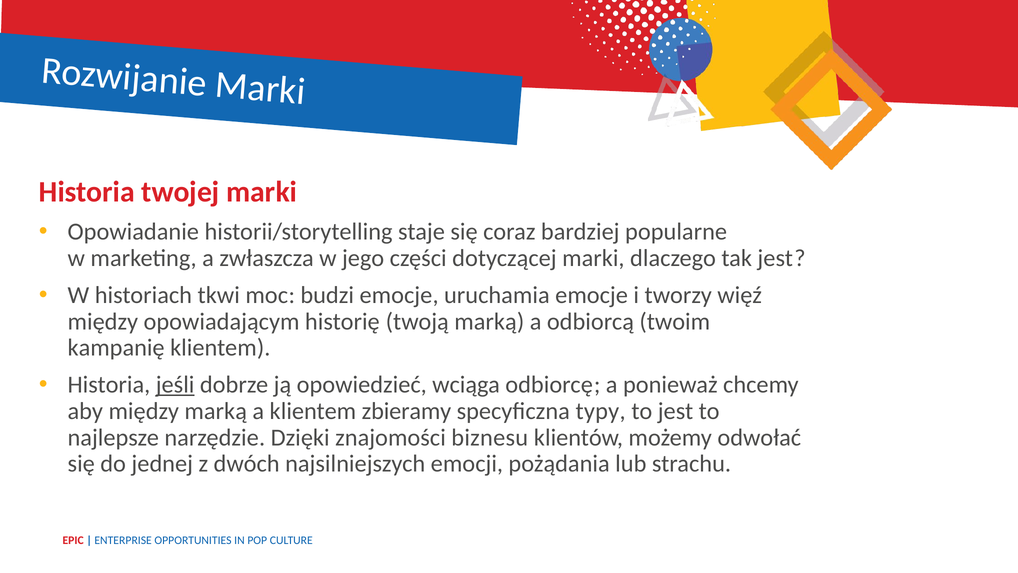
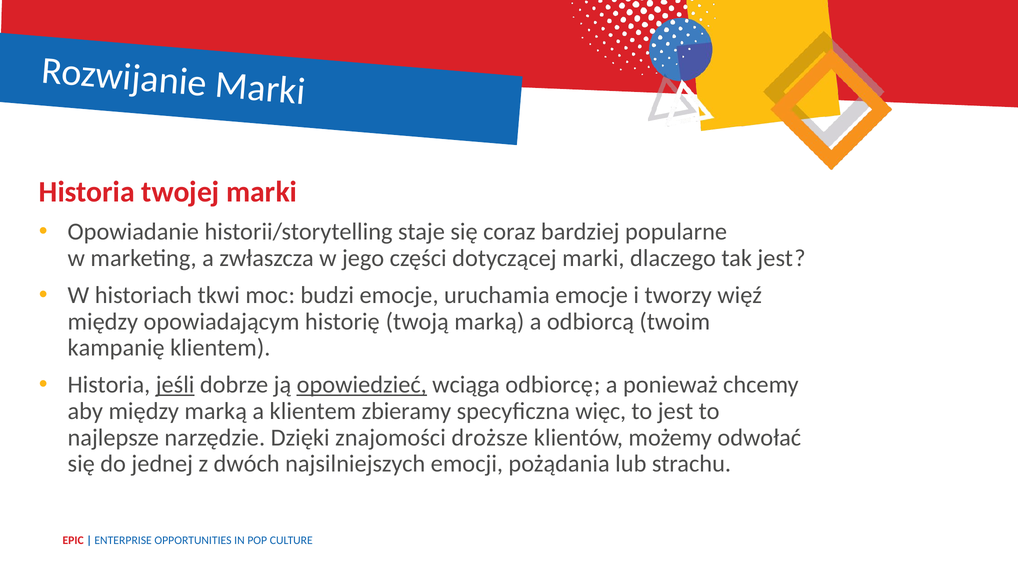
opowiedzieć underline: none -> present (362, 385)
typy: typy -> więc (601, 411)
biznesu: biznesu -> droższe (490, 437)
